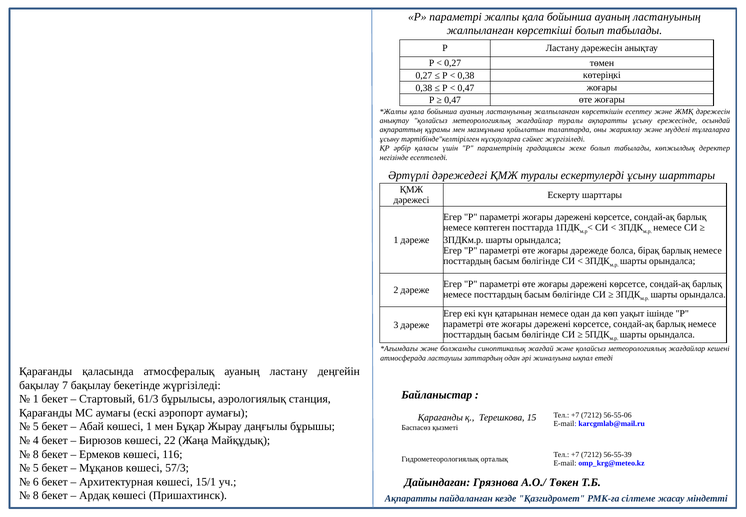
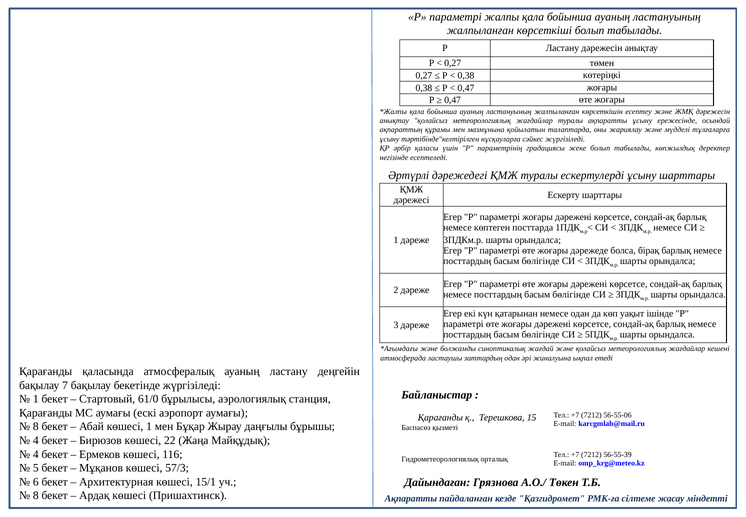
61/3: 61/3 -> 61/0 (148, 399)
5: 5 -> 8 (36, 426)
8: 8 -> 4 (36, 454)
